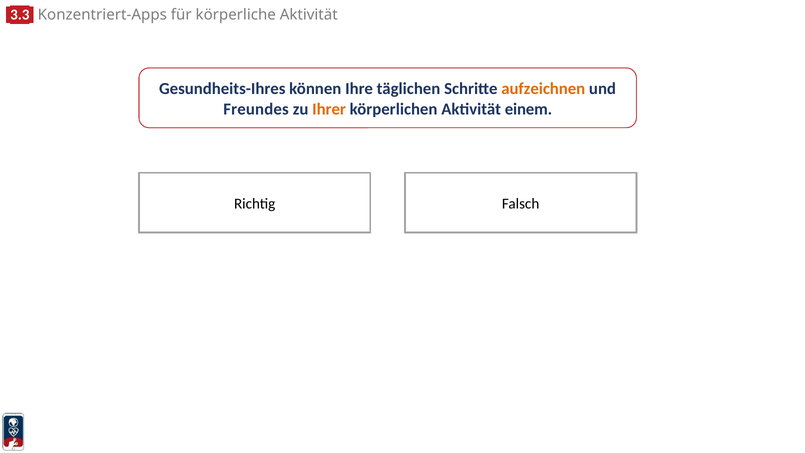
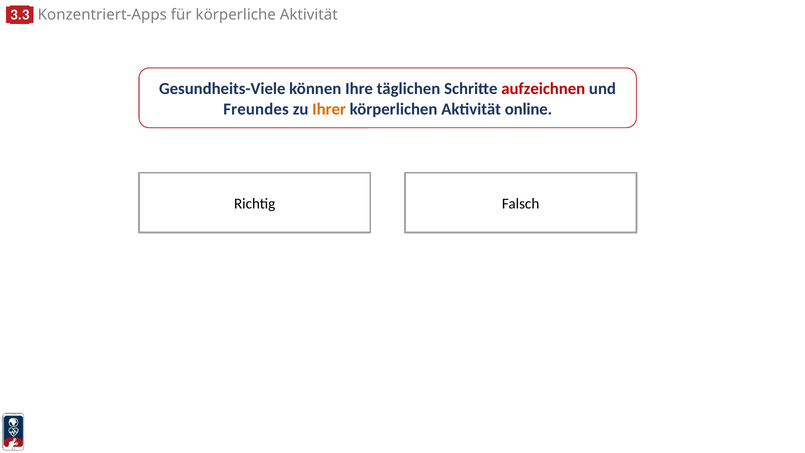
Gesundheits-Ihres: Gesundheits-Ihres -> Gesundheits-Viele (222, 89)
aufzeichnen colour: orange -> red (543, 89)
einem: einem -> online (528, 109)
